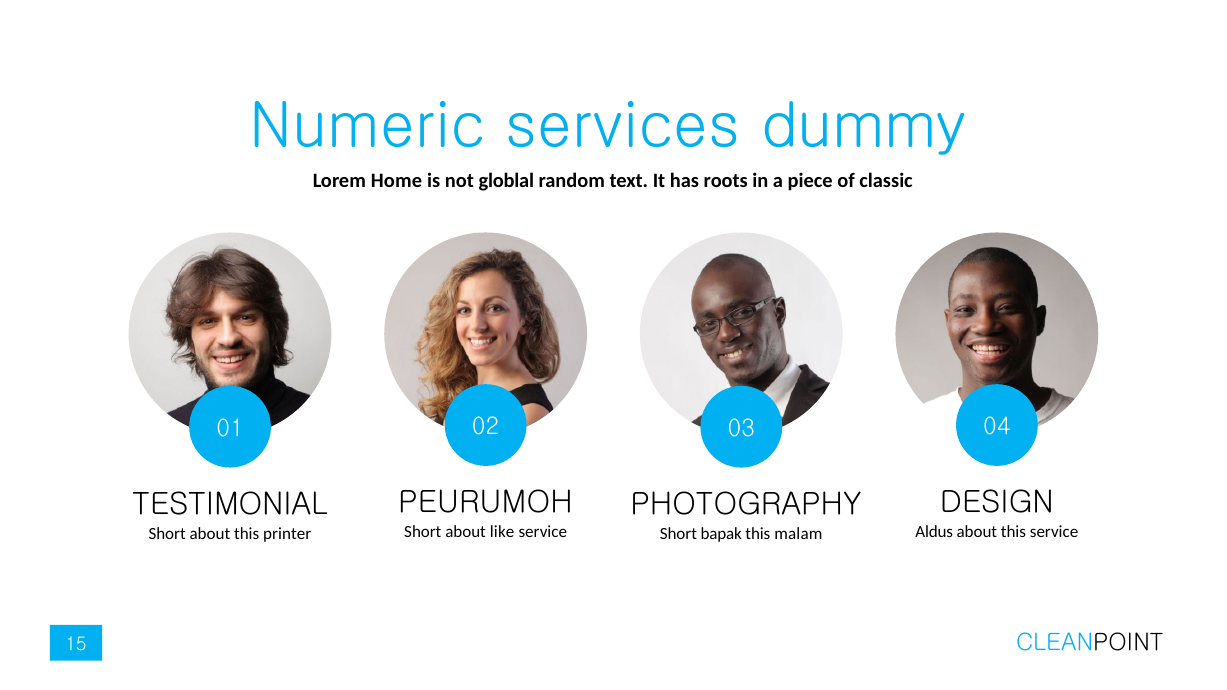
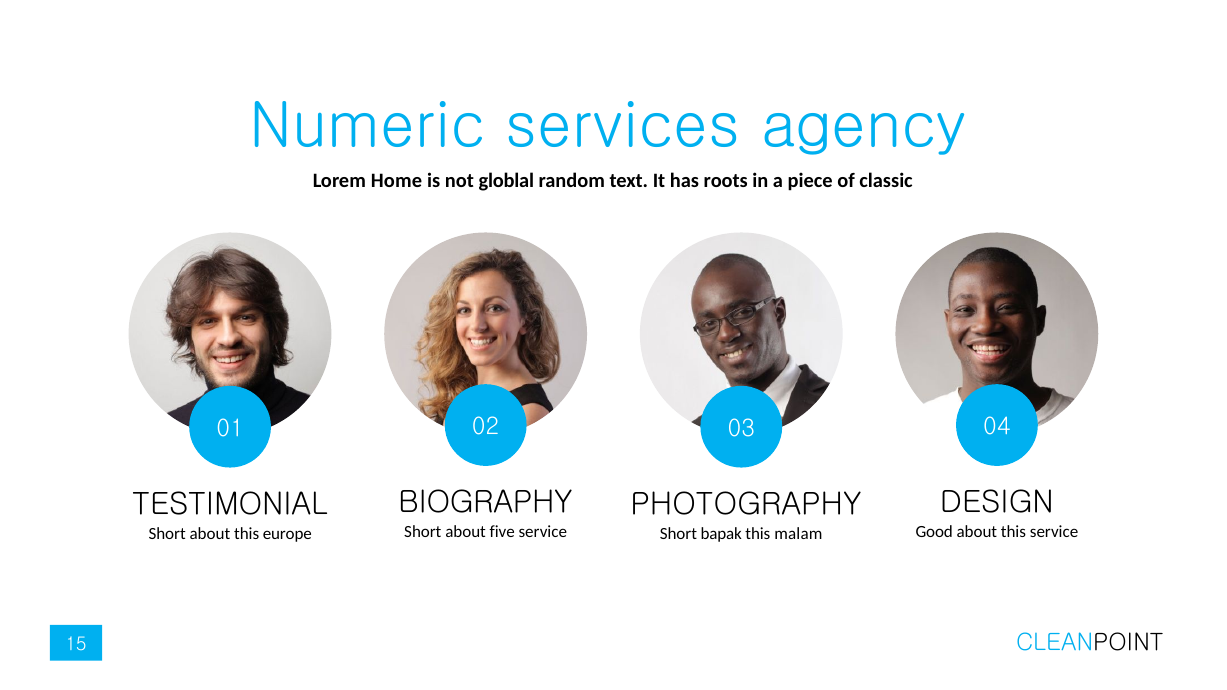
dummy: dummy -> agency (864, 126)
PEURUMOH: PEURUMOH -> BIOGRAPHY (486, 503)
like: like -> five (502, 532)
Aldus: Aldus -> Good (934, 532)
printer: printer -> europe (287, 534)
